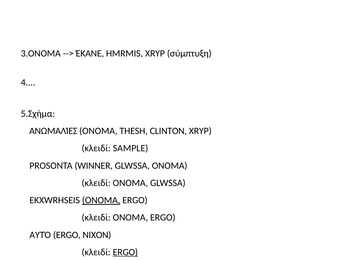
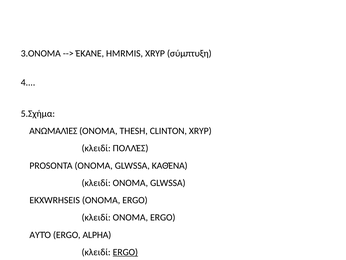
SAMPLE: SAMPLE -> ΠΟΛΛΈΣ (131, 148)
WINNER: WINNER -> ΟΝΟΜΑ (94, 165)
ΟΝΟΜΑ: ΟΝΟΜΑ -> ΚΑΘΈΝΑ (170, 165)
ONOMA underline: present -> none (101, 200)
NIXON: NIXON -> ALPHA (97, 234)
